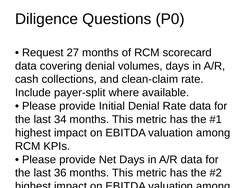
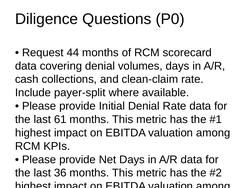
27: 27 -> 44 (73, 53)
34: 34 -> 61 (60, 120)
